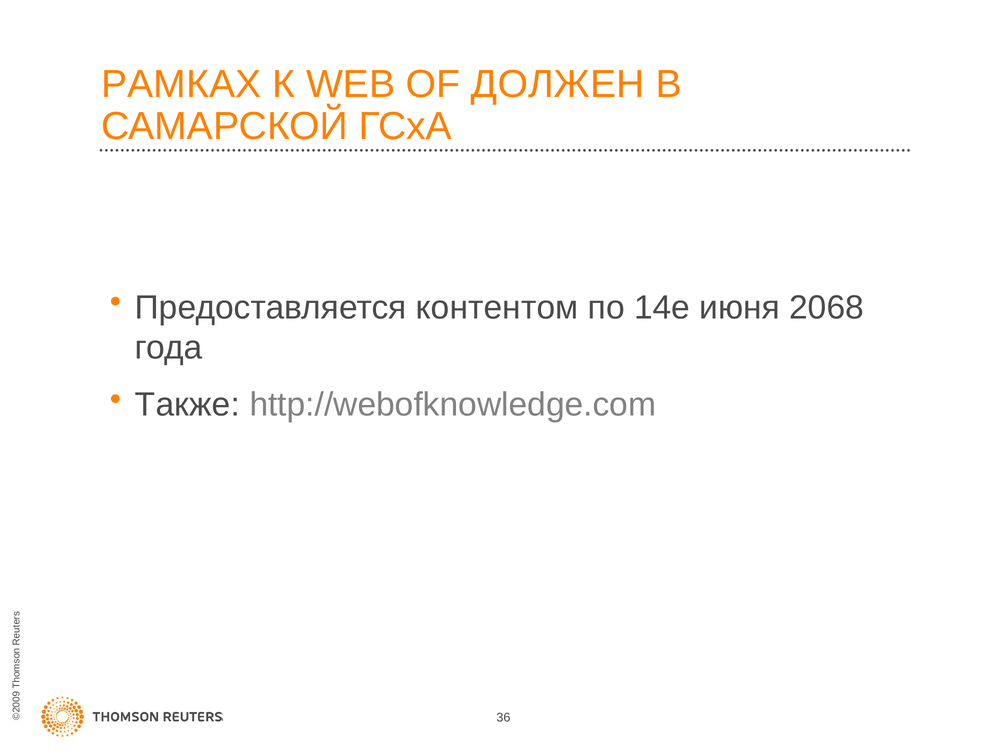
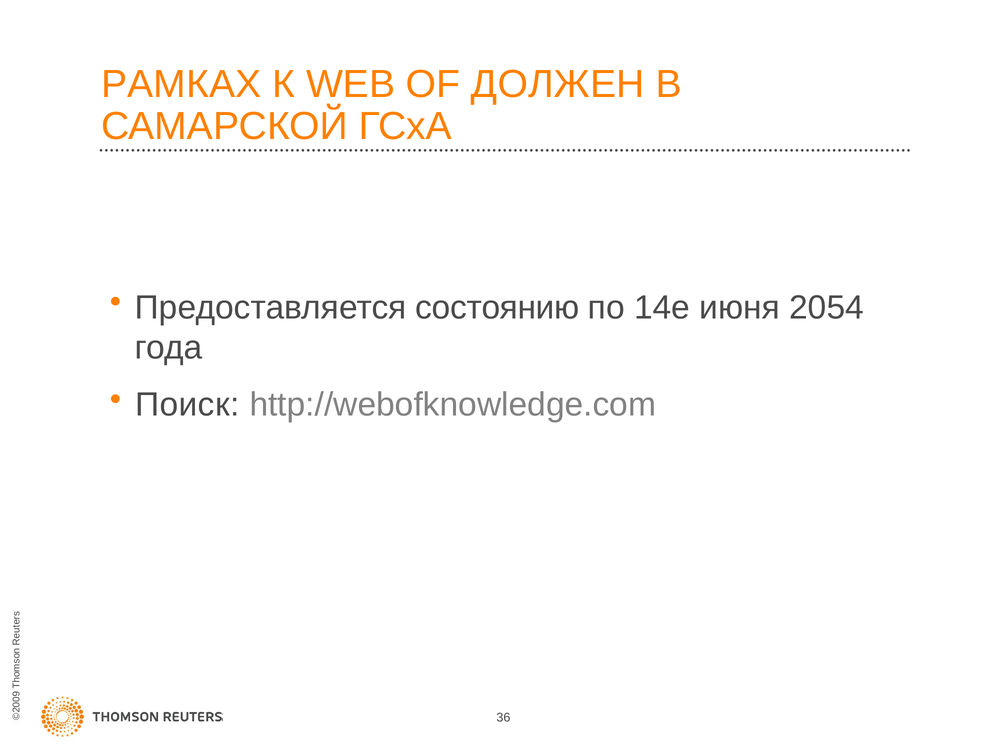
контентом: контентом -> состоянию (497, 308)
2068: 2068 -> 2054 (827, 308)
Также: Также -> Поиск (187, 405)
